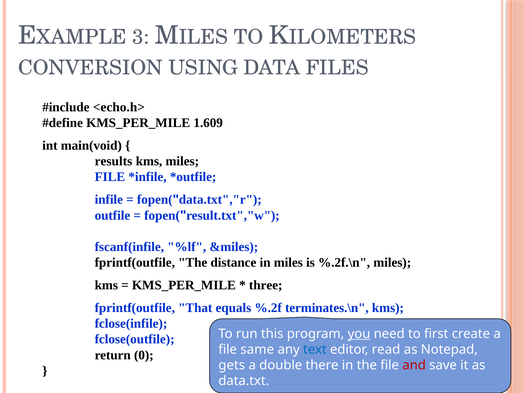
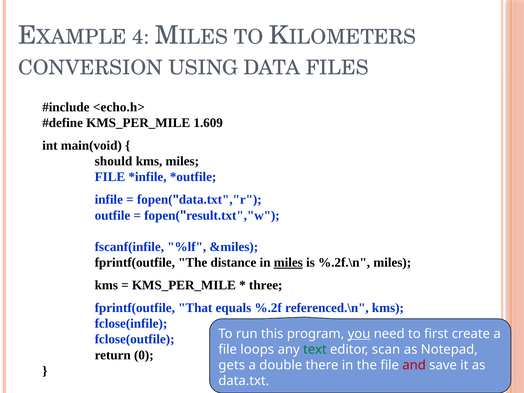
3: 3 -> 4 (141, 37)
results: results -> should (113, 161)
miles underline: none -> present (288, 263)
terminates.\n: terminates.\n -> referenced.\n (327, 308)
same: same -> loops (257, 349)
text colour: blue -> green (315, 349)
read: read -> scan (386, 349)
